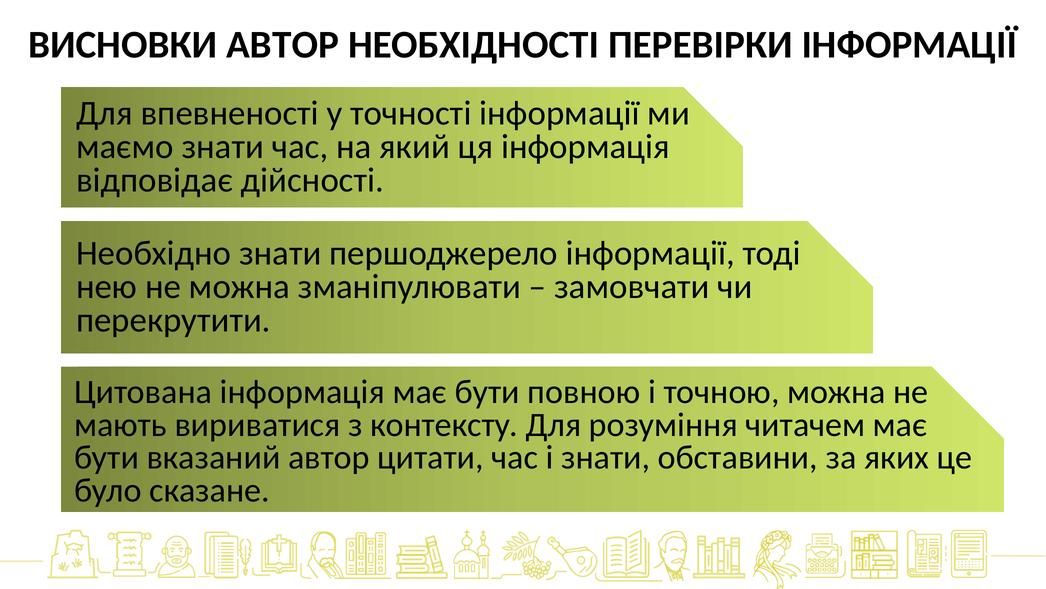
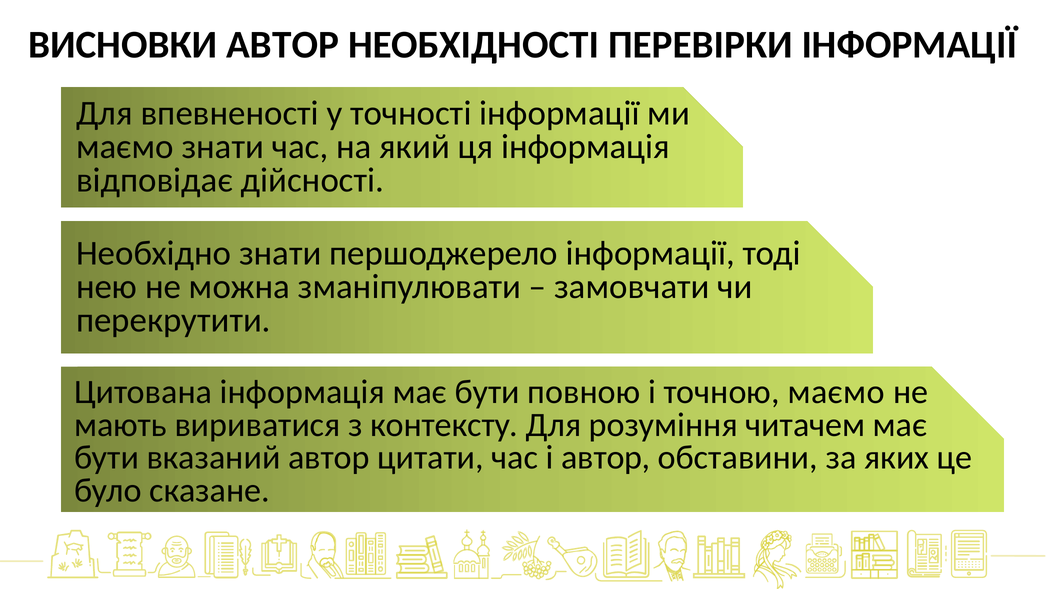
точною можна: можна -> маємо (836, 392)
і знати: знати -> автор (606, 457)
